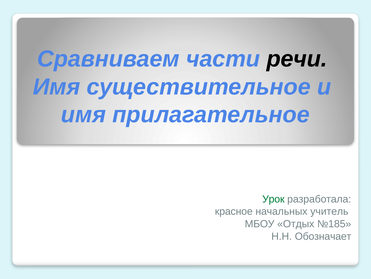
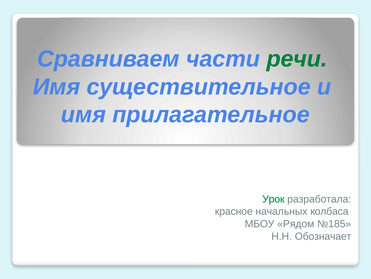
речи colour: black -> green (297, 59)
учитель: учитель -> колбаса (329, 211)
Отдых: Отдых -> Рядом (296, 223)
